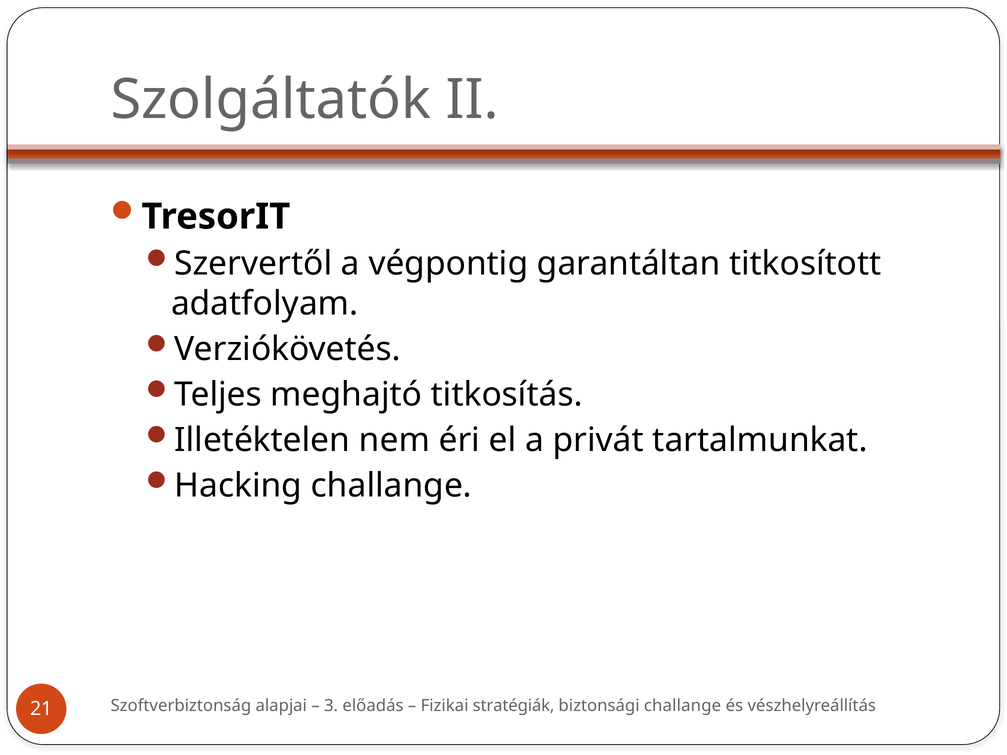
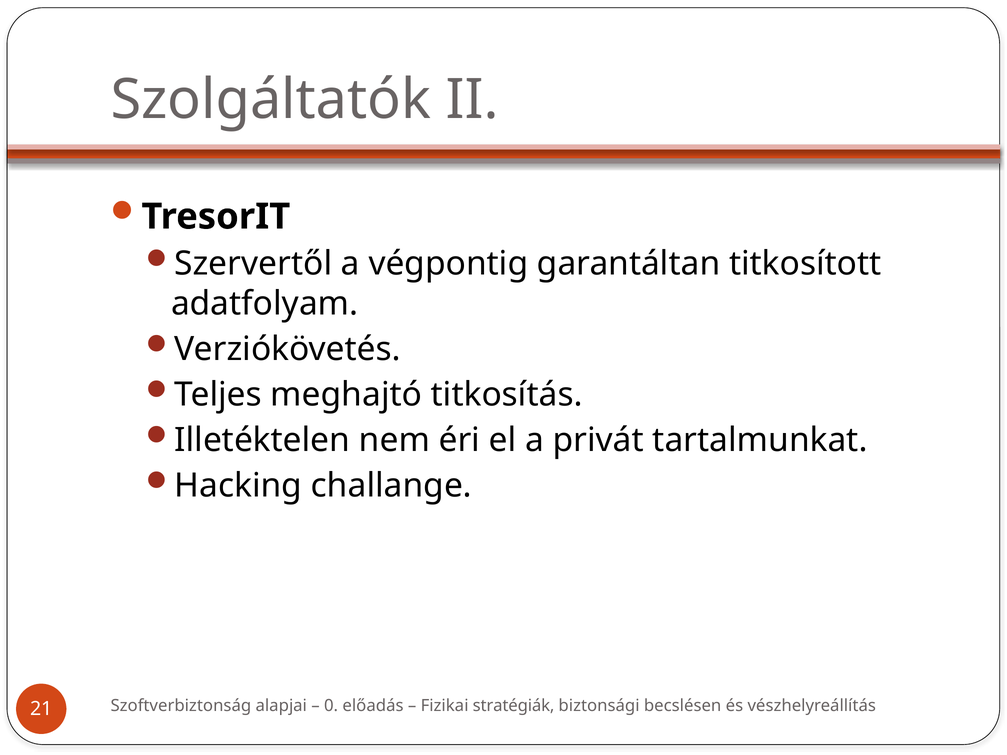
3: 3 -> 0 (331, 706)
biztonsági challange: challange -> becslésen (683, 706)
